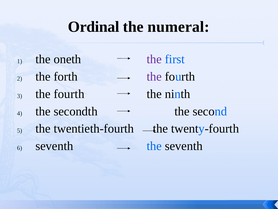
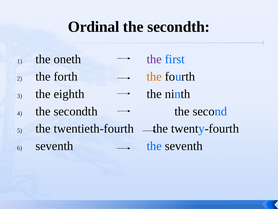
numeral: numeral -> secondth (179, 27)
the colour: purple -> orange (154, 76)
fourth: fourth -> eighth (69, 94)
